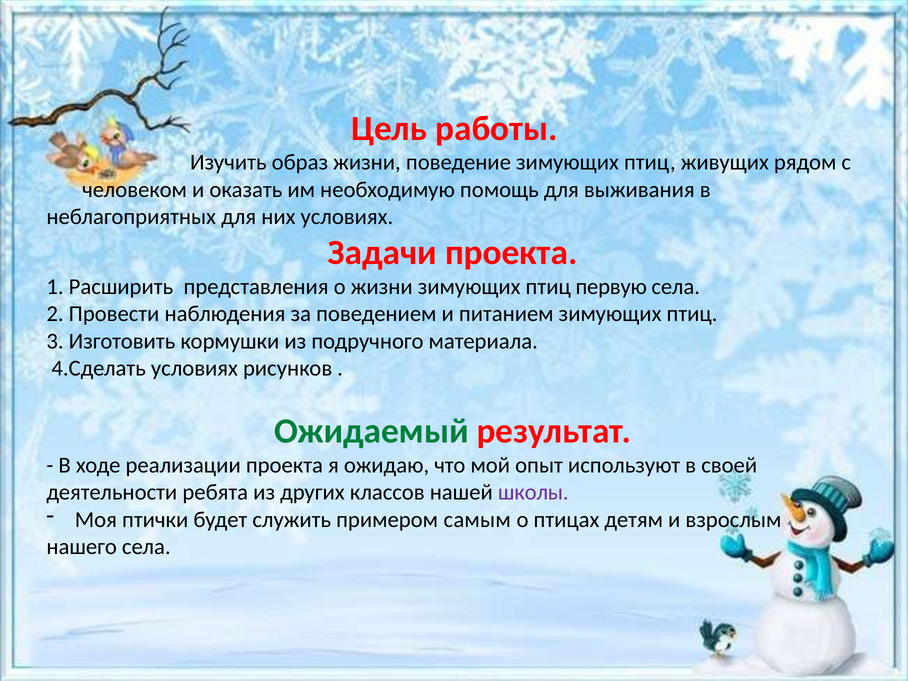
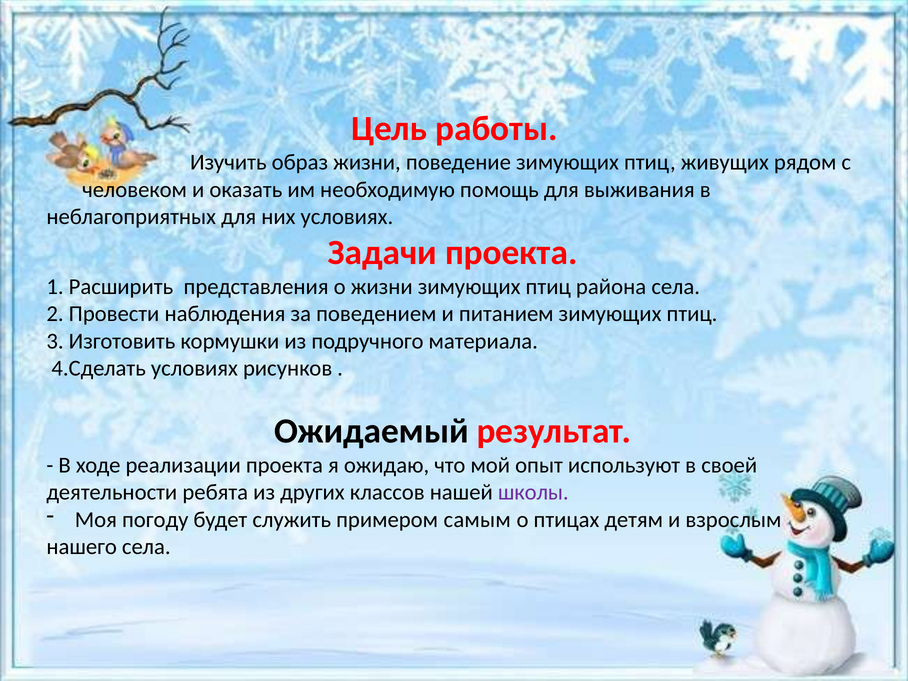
первую: первую -> района (611, 287)
Ожидаемый colour: green -> black (371, 431)
птички: птички -> погоду (155, 520)
